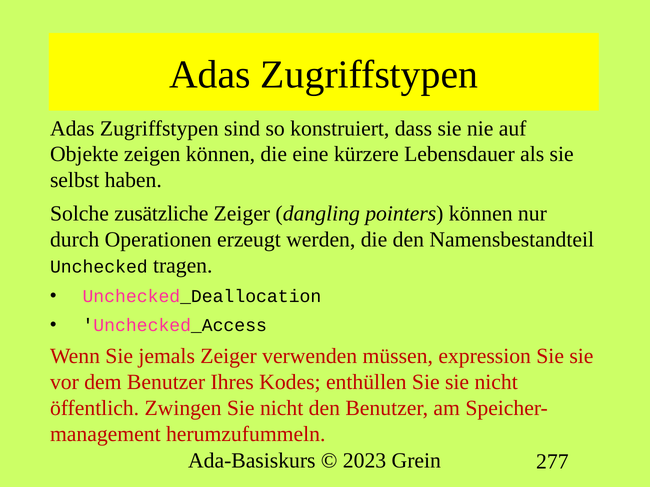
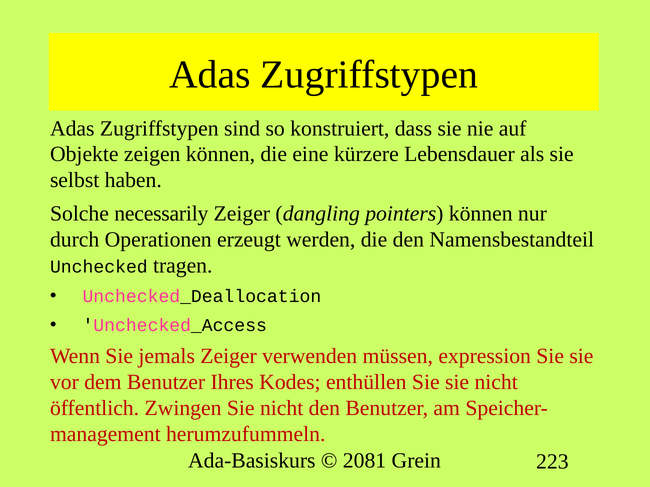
zusätzliche: zusätzliche -> necessarily (161, 214)
2023: 2023 -> 2081 (365, 461)
277: 277 -> 223 (552, 462)
